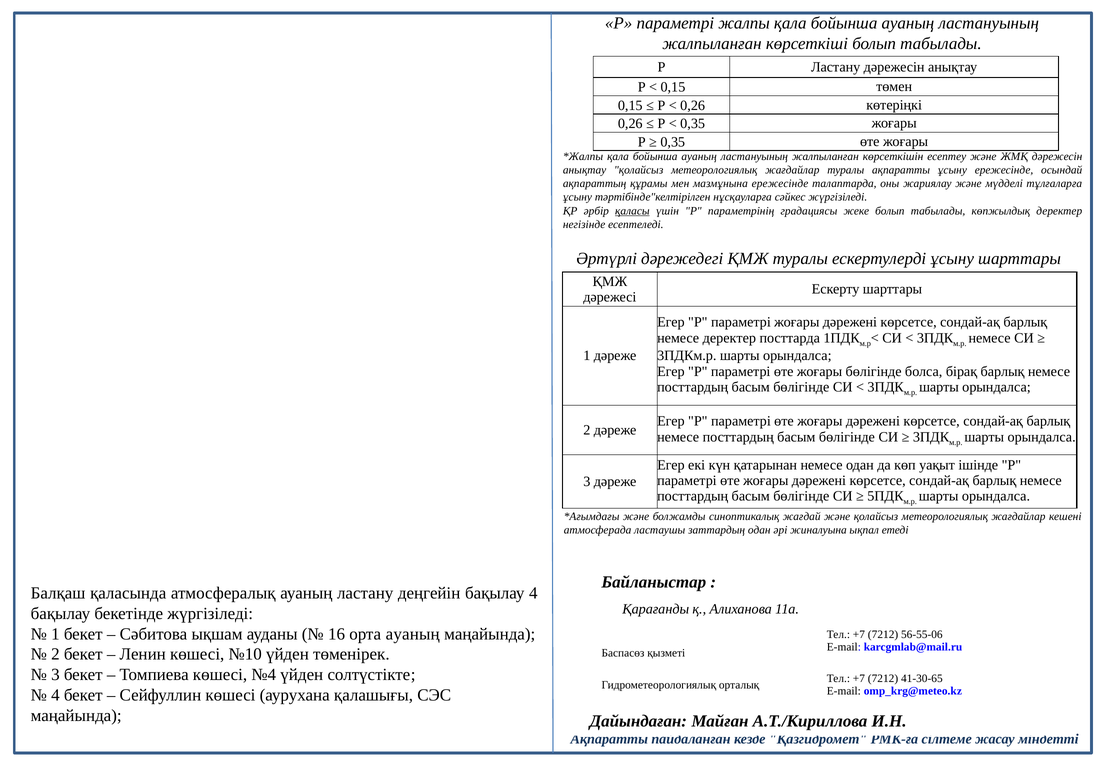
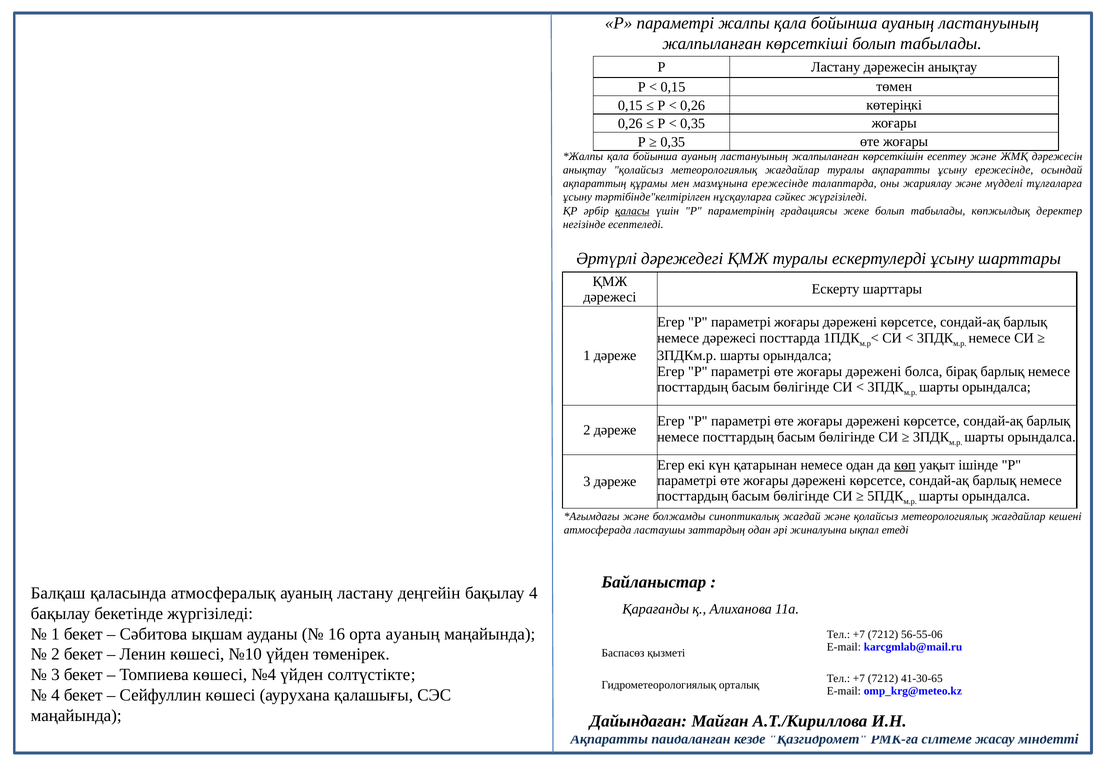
немесе деректер: деректер -> дәрежесі (729, 338)
бөлігінде: бөлігінде -> дәрежені (874, 371)
көп underline: none -> present (905, 465)
